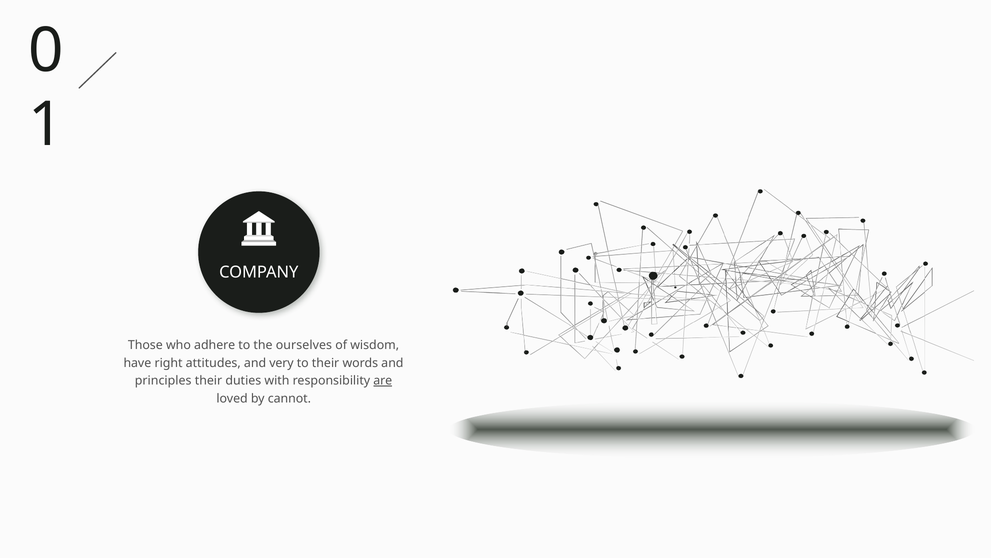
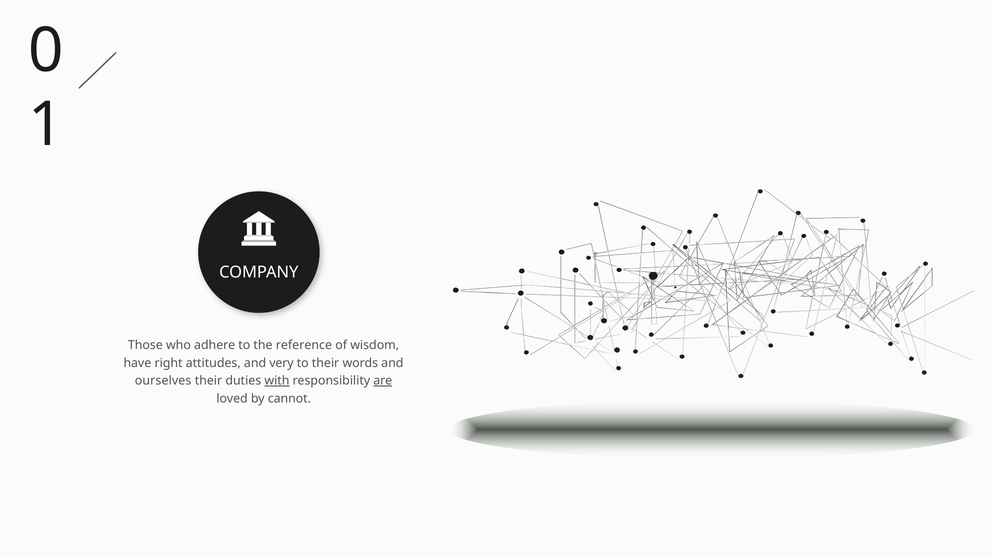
ourselves: ourselves -> reference (304, 345)
principles: principles -> ourselves (163, 380)
with underline: none -> present (277, 380)
